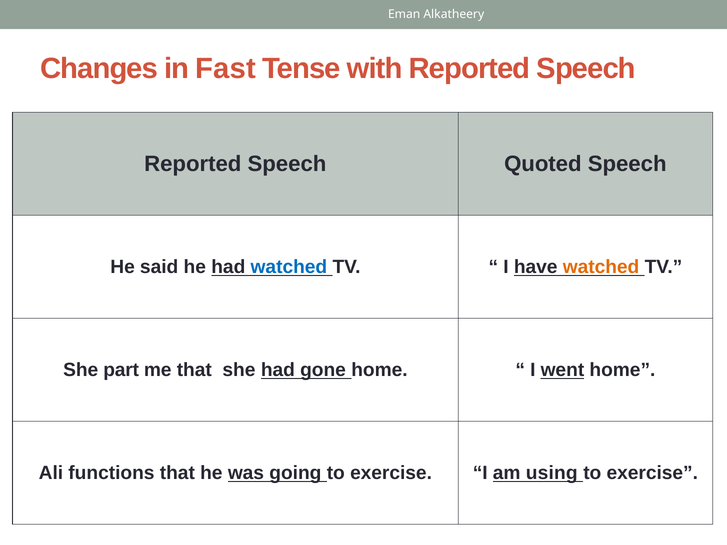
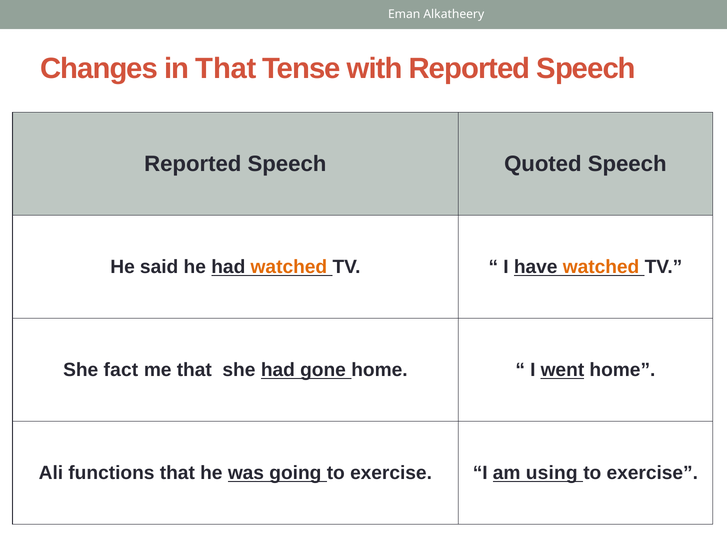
in Fast: Fast -> That (226, 69)
watched colour: blue -> orange (289, 267)
part: part -> fact (121, 370)
